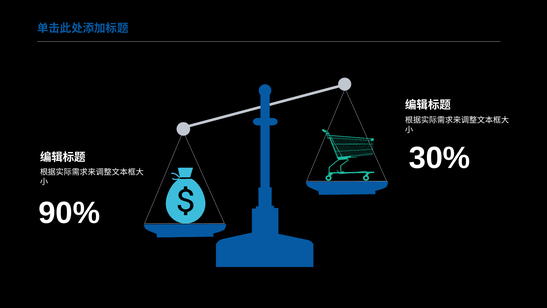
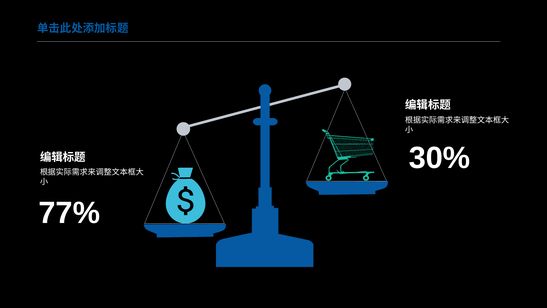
90%: 90% -> 77% (69, 213)
